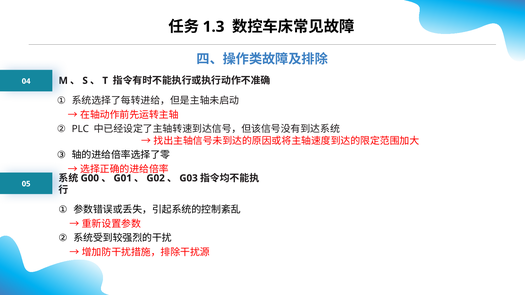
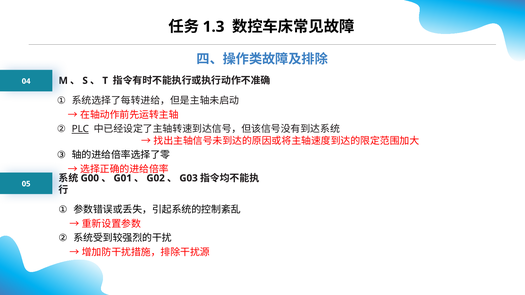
PLC underline: none -> present (80, 129)
